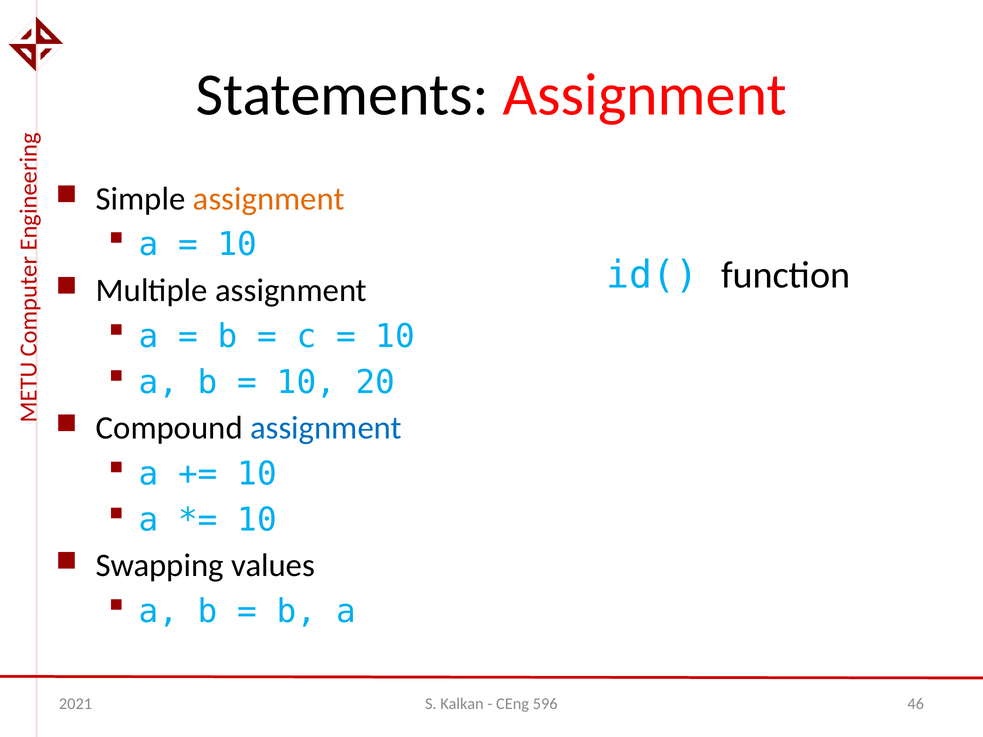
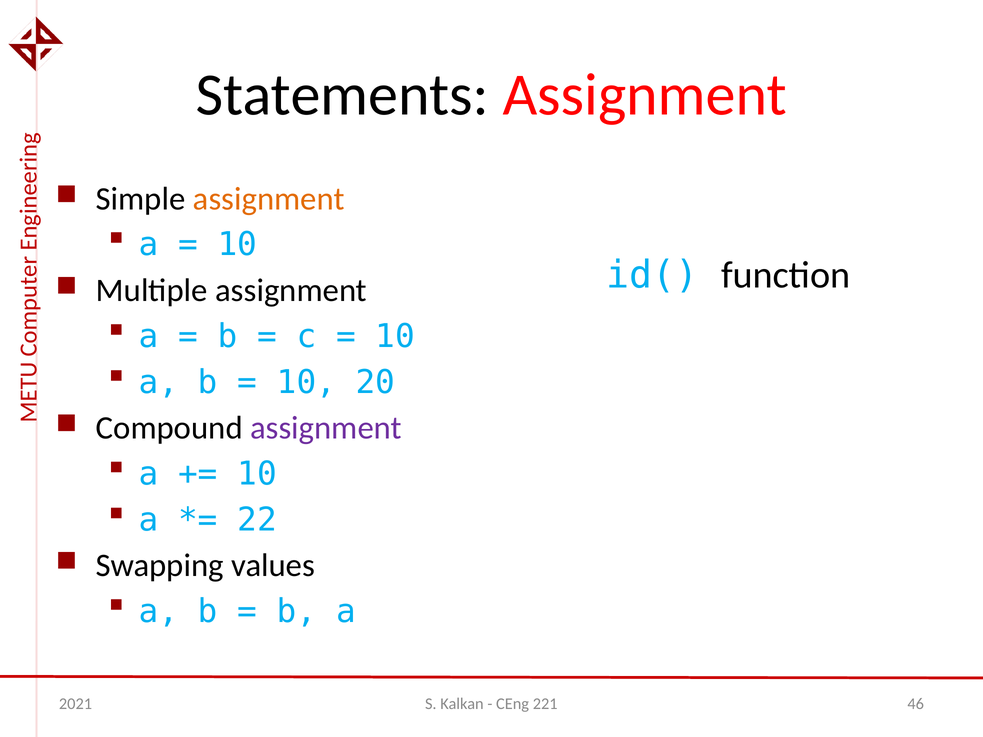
assignment colour: blue -> purple (326, 428)
10: 10 -> 22 (257, 520)
596: 596 -> 221 (545, 704)
